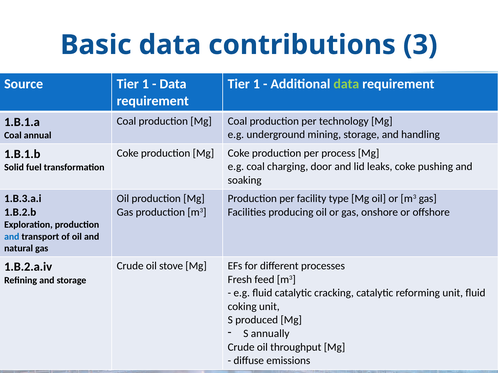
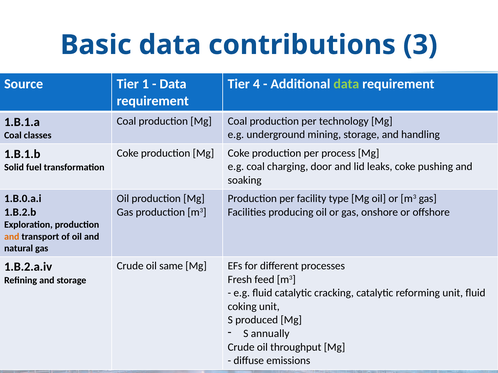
1: 1 -> 4 (256, 84)
annual: annual -> classes (38, 136)
1.B.3.a.i: 1.B.3.a.i -> 1.B.0.a.i (23, 199)
and colour: blue -> orange (12, 237)
stove: stove -> same (171, 266)
